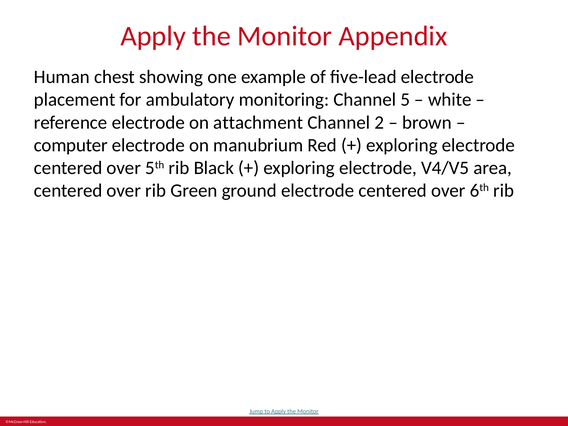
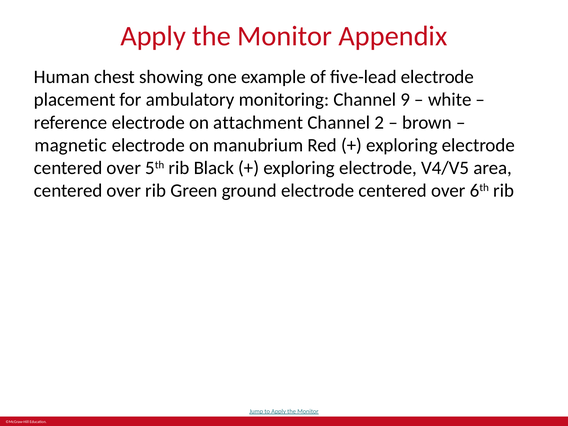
5: 5 -> 9 (405, 100)
computer: computer -> magnetic (71, 145)
